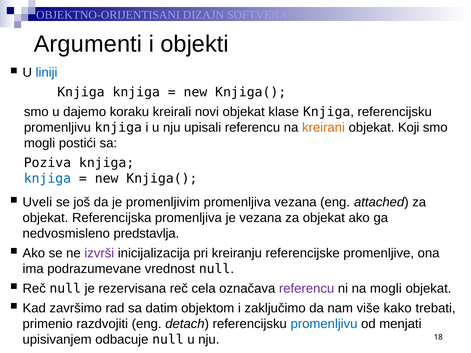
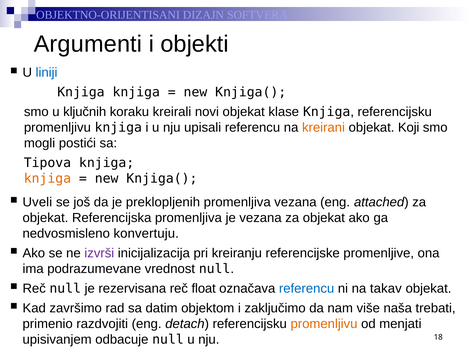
dajemo: dajemo -> ključnih (85, 112)
Poziva: Poziva -> Tipova (47, 163)
knjiga colour: blue -> orange (47, 179)
promenljivim: promenljivim -> preklopljenih (163, 202)
predstavlja: predstavlja -> konvertuju (146, 234)
cela: cela -> float (204, 289)
referencu colour: purple -> blue (307, 289)
na mogli: mogli -> takav (386, 289)
kako: kako -> naša (398, 308)
promenljivu colour: blue -> orange (324, 324)
